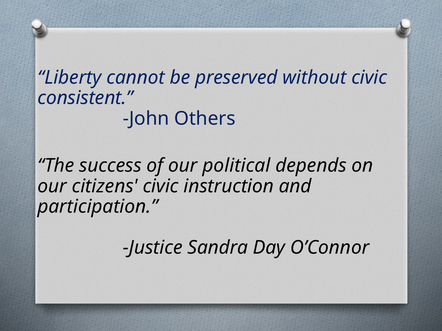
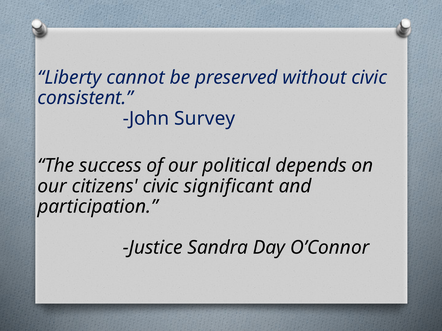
Others: Others -> Survey (205, 119)
instruction: instruction -> significant (229, 186)
